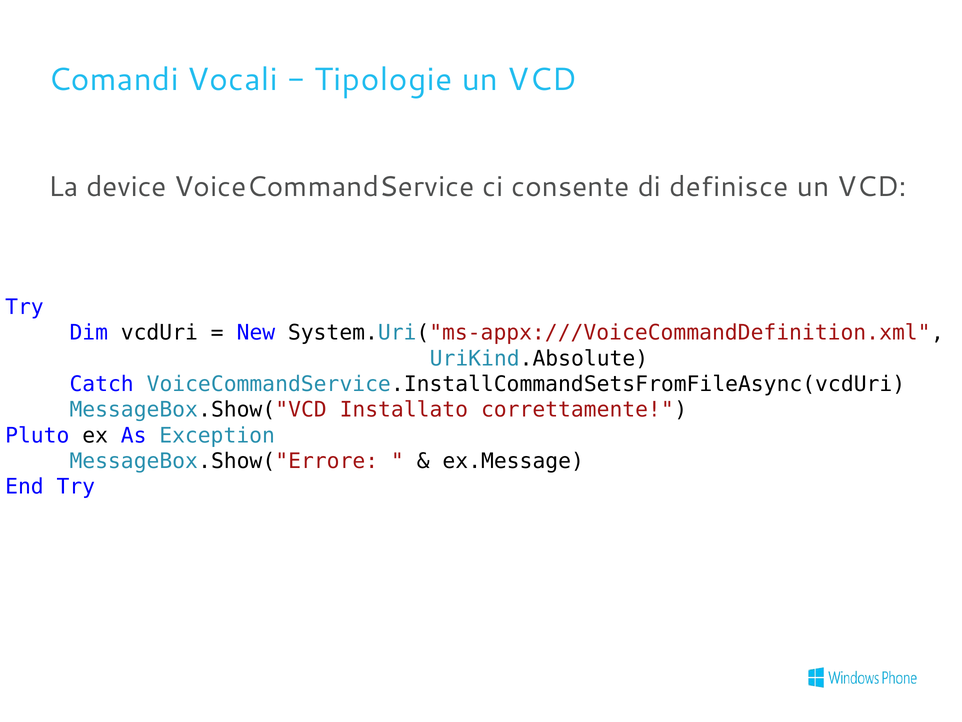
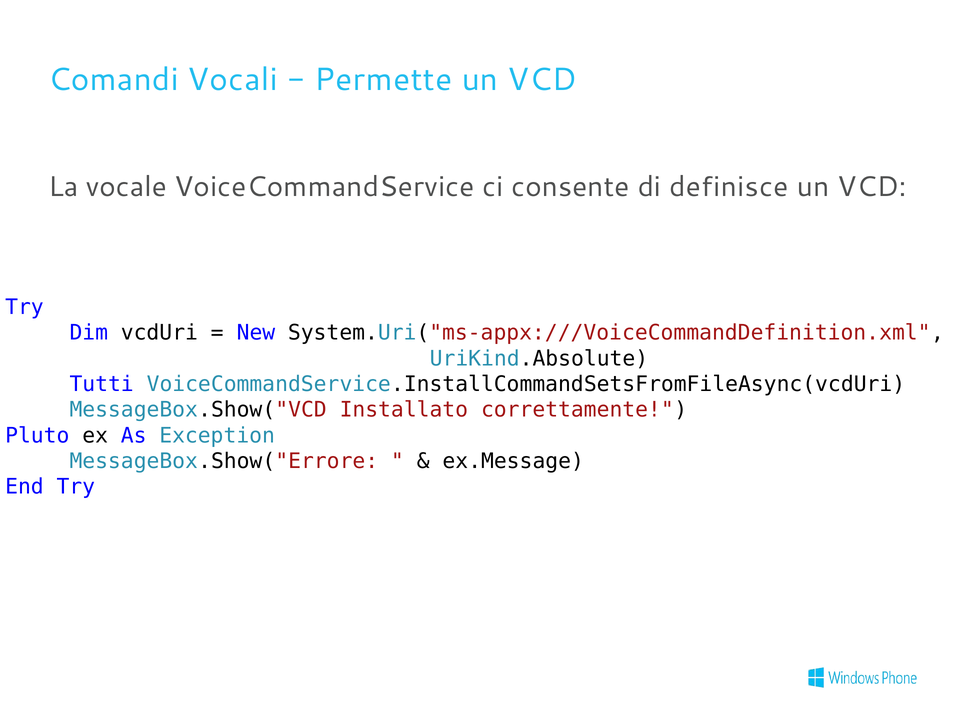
Tipologie: Tipologie -> Permette (383, 80)
device: device -> vocale (126, 187)
Catch: Catch -> Tutti (102, 384)
